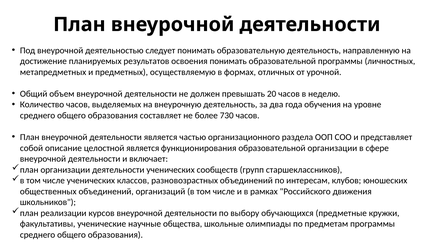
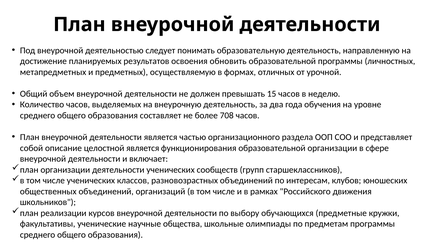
освоения понимать: понимать -> обновить (228, 61)
20: 20 -> 15 (272, 94)
730: 730 -> 708 (227, 116)
